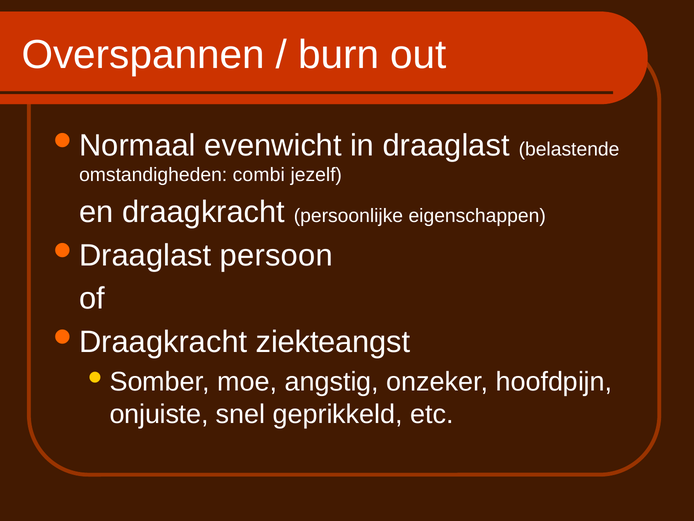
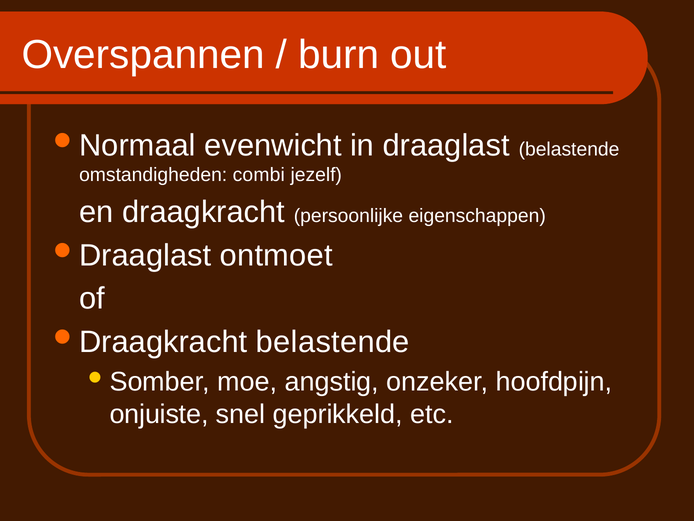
persoon: persoon -> ontmoet (276, 255)
ziekteangst: ziekteangst -> belastende (333, 342)
